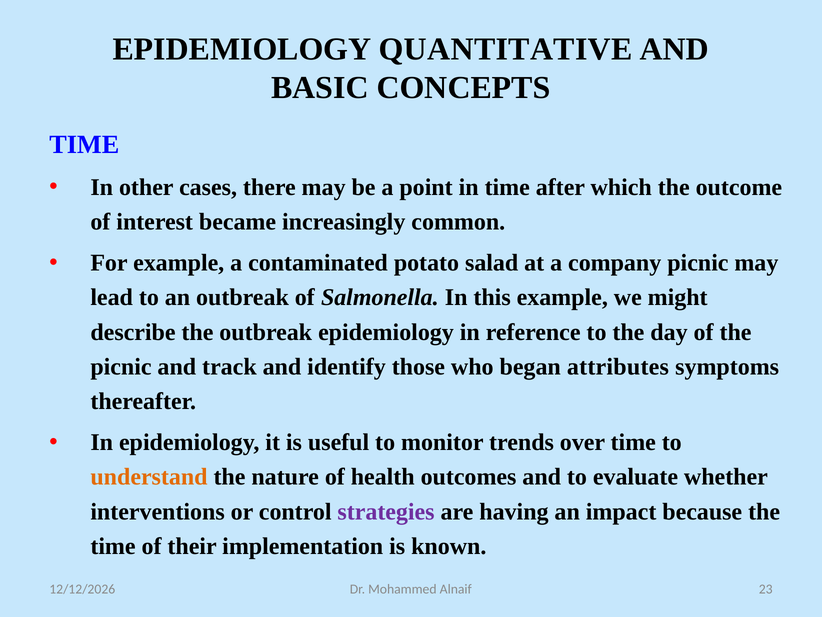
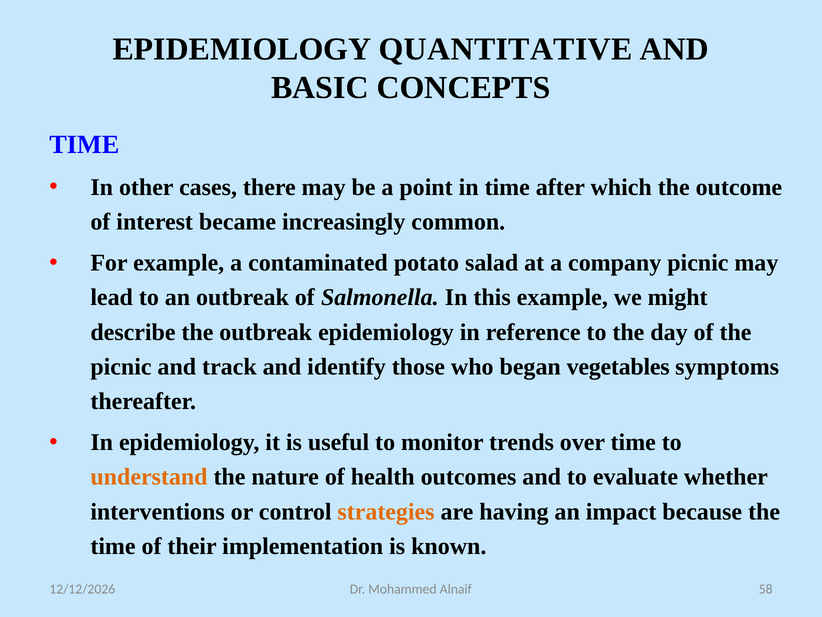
attributes: attributes -> vegetables (618, 366)
strategies colour: purple -> orange (386, 511)
23: 23 -> 58 (766, 589)
